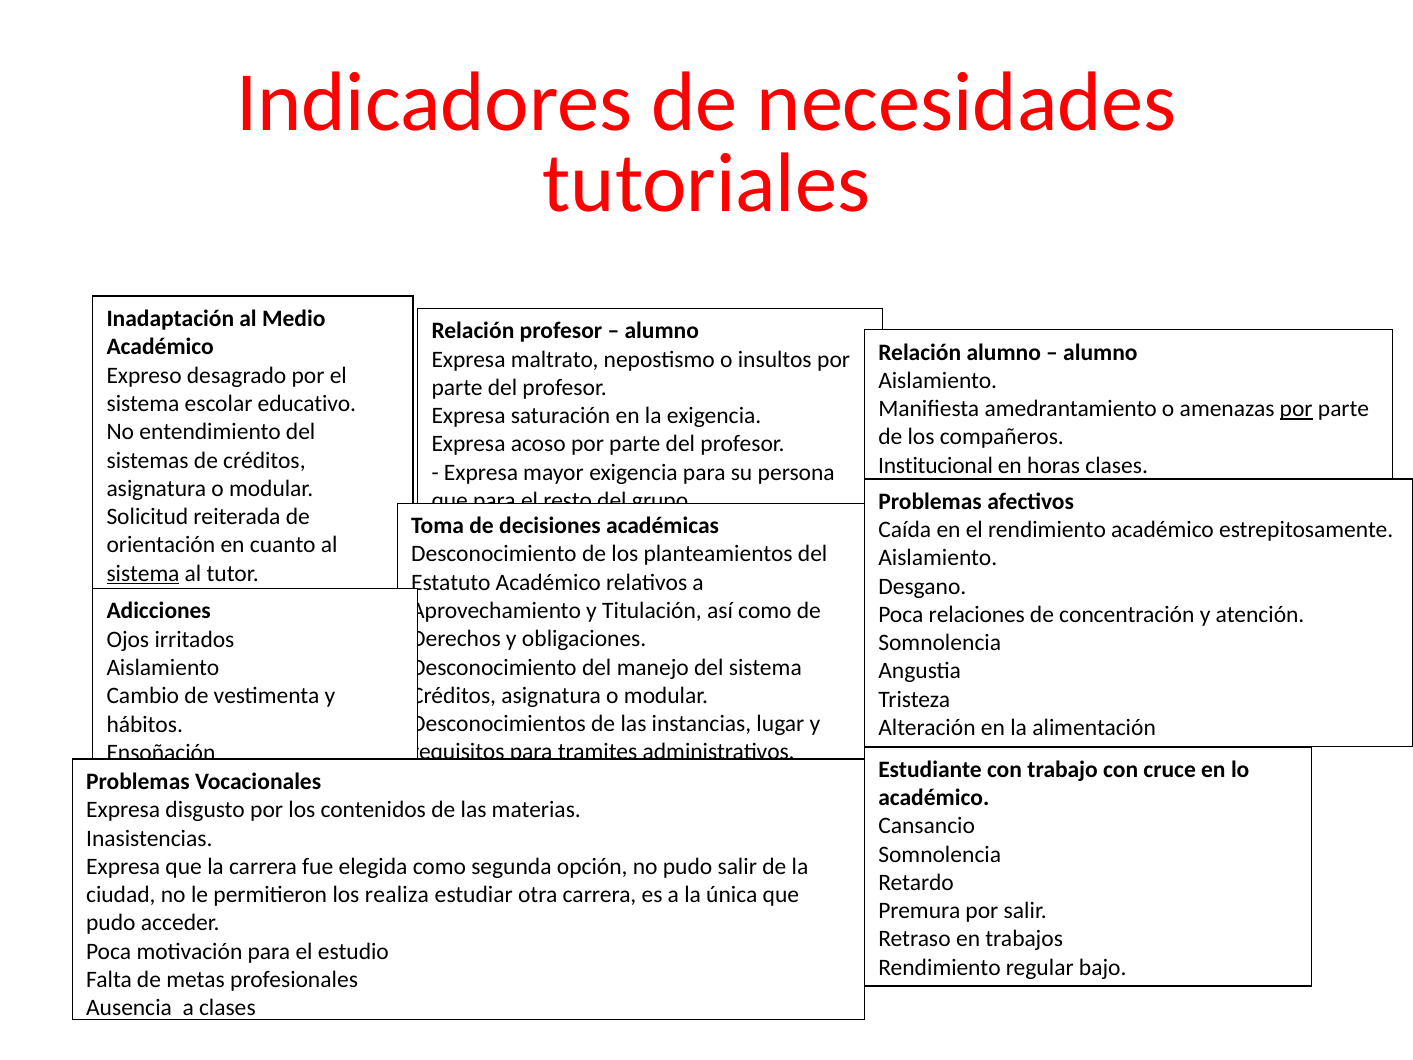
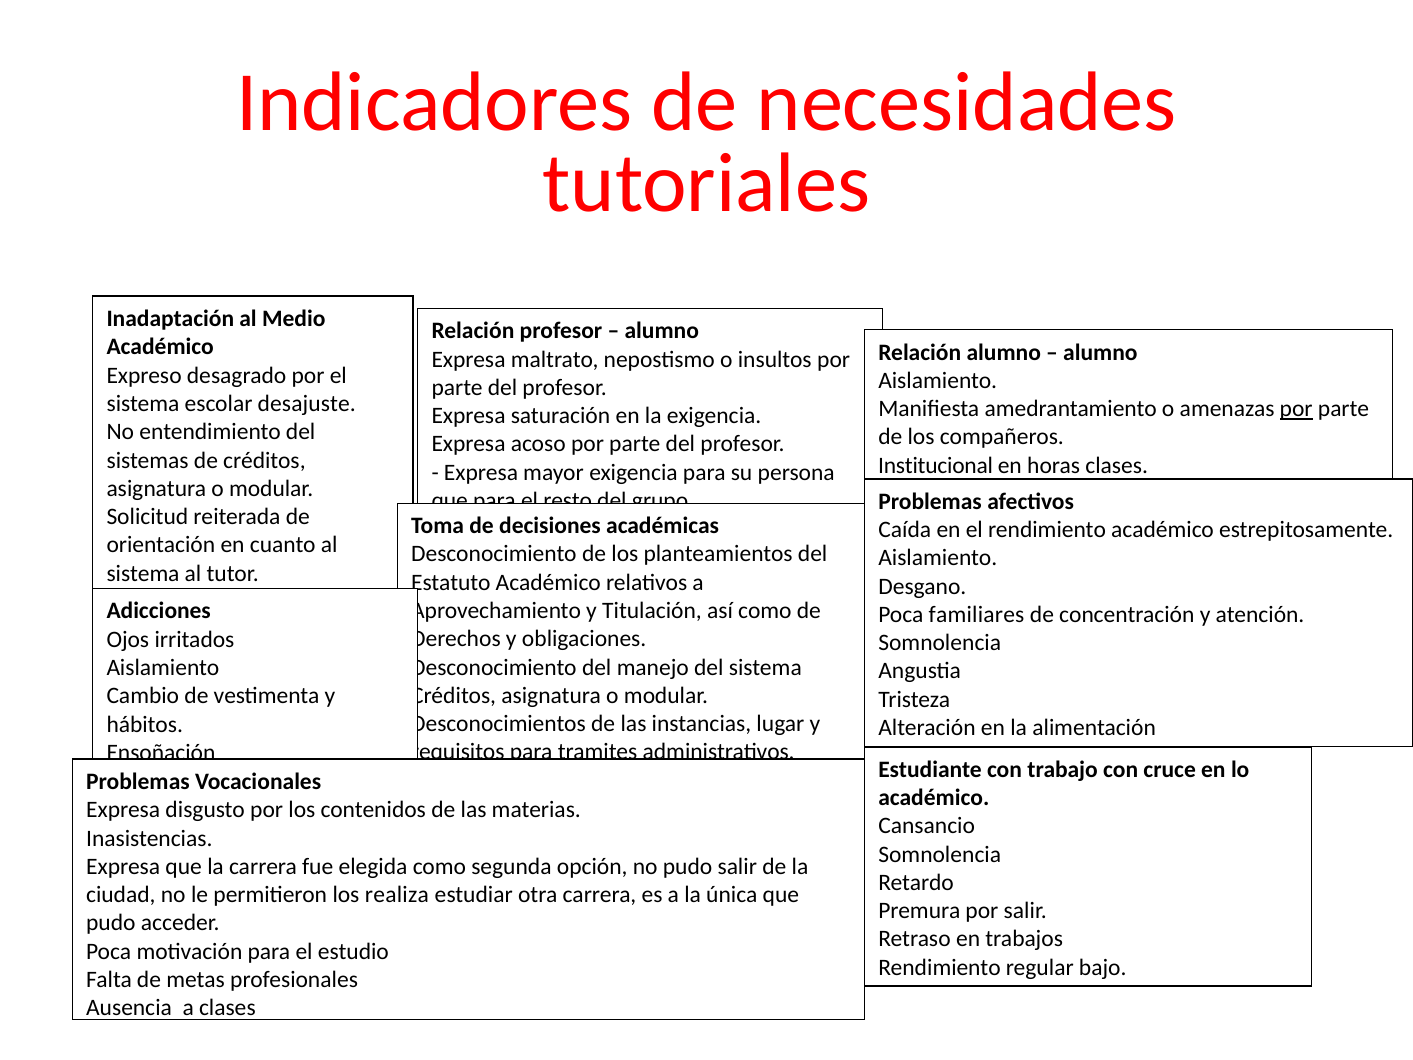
educativo: educativo -> desajuste (307, 404)
sistema underline: present -> none (143, 573)
relaciones: relaciones -> familiares (977, 614)
